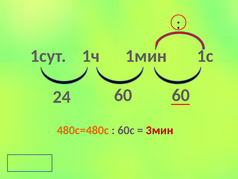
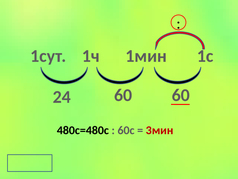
480с=480с colour: orange -> black (83, 130)
